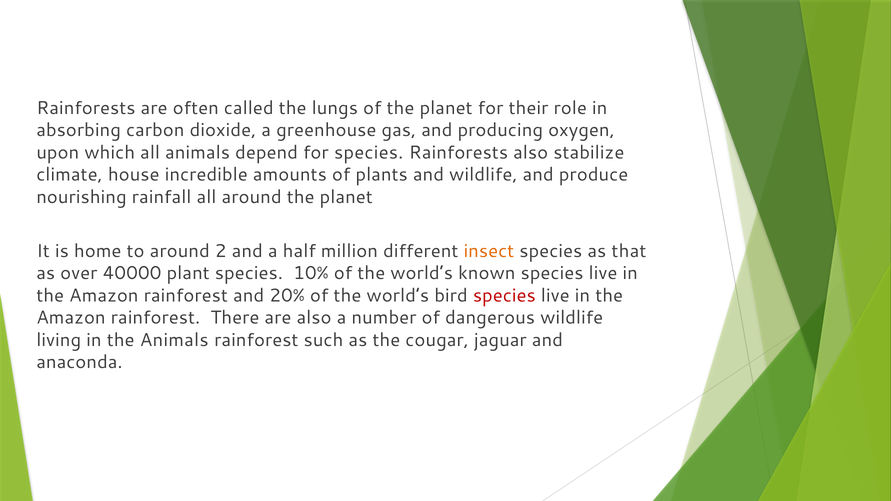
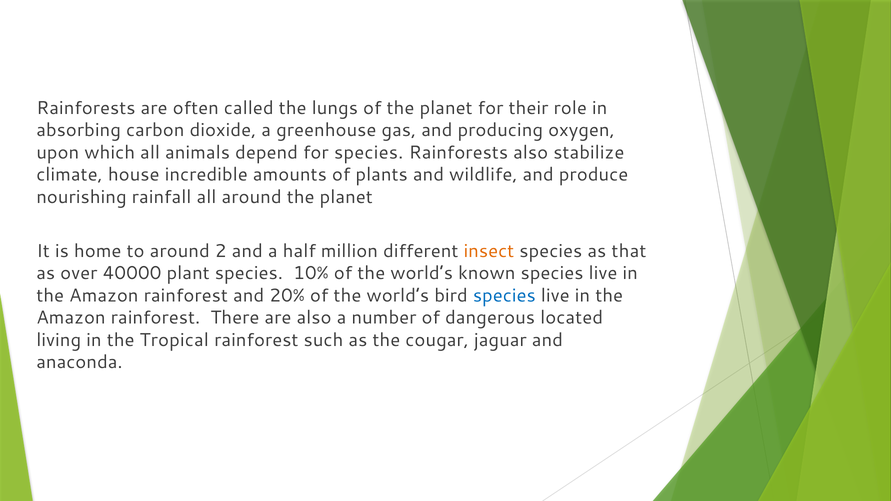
species colour: red -> blue (504, 296)
dangerous wildlife: wildlife -> located (572, 318)
the Animals: Animals -> Tropical (174, 340)
